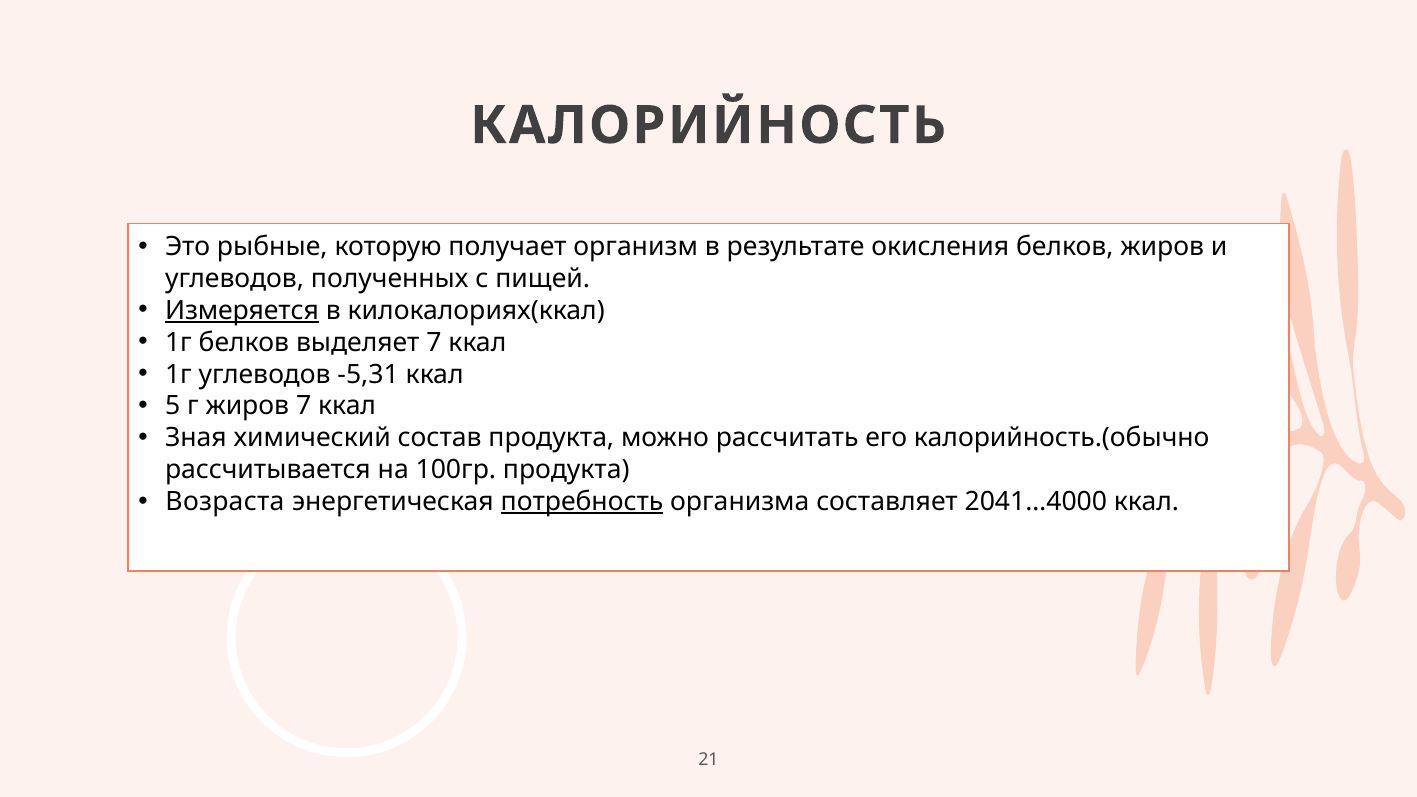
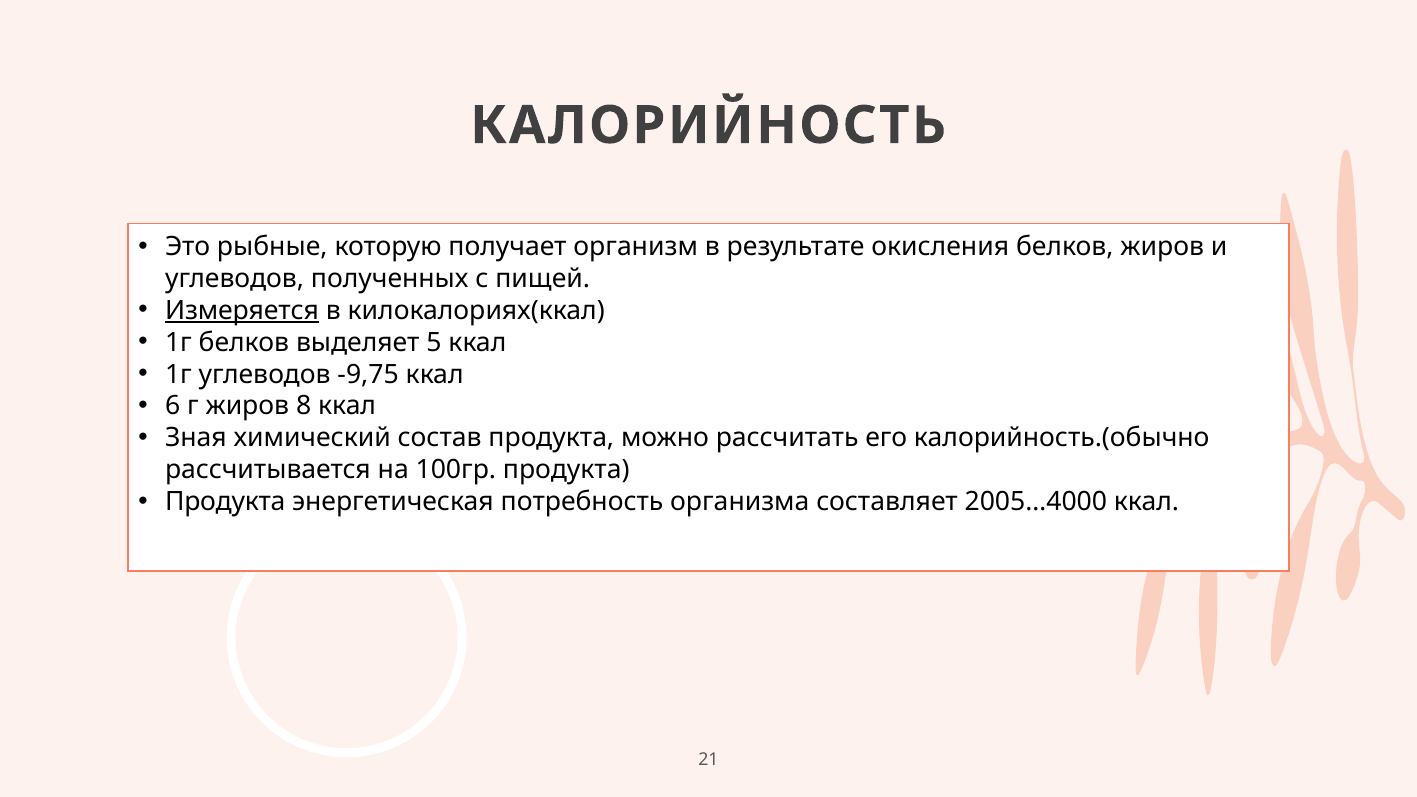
выделяет 7: 7 -> 5 (434, 342)
-5,31: -5,31 -> -9,75 (368, 374)
5: 5 -> 6 (173, 406)
жиров 7: 7 -> 8 (304, 406)
Возраста: Возраста -> Продукта (225, 502)
потребность underline: present -> none (582, 502)
2041…4000: 2041…4000 -> 2005…4000 (1036, 502)
